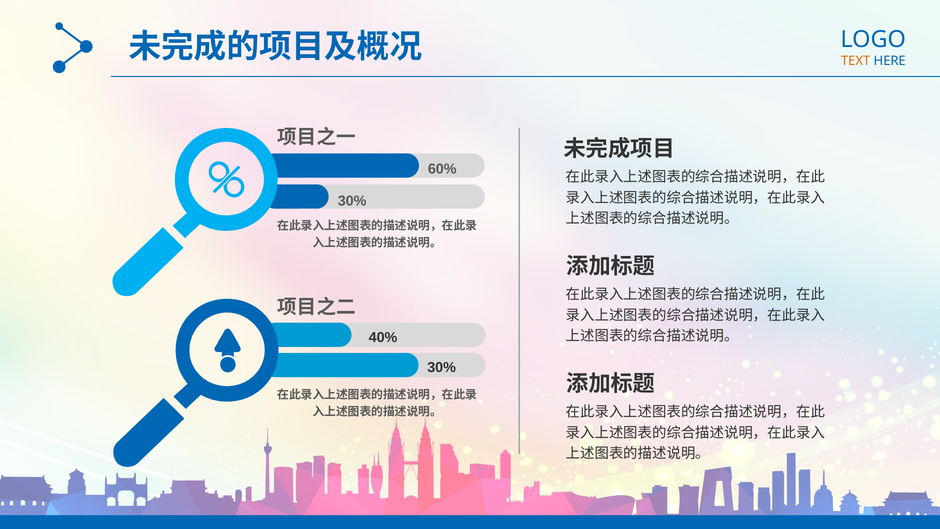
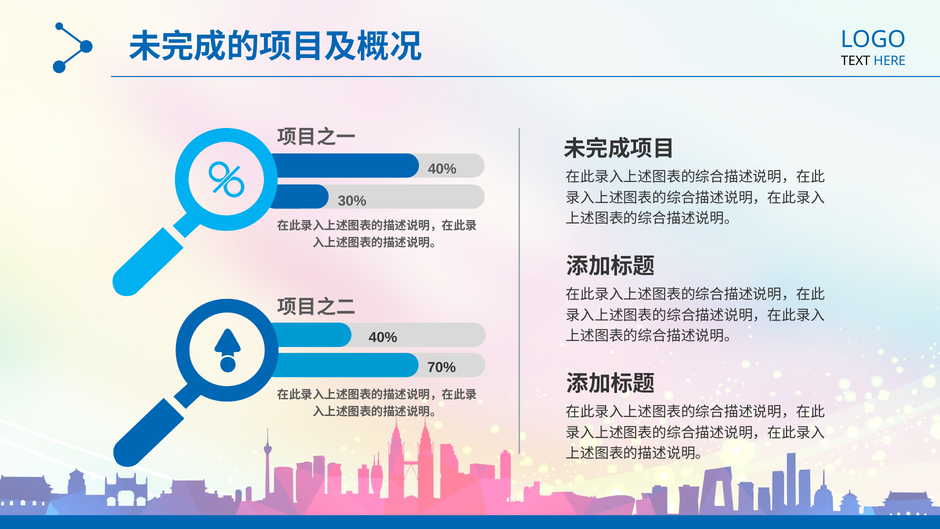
TEXT colour: orange -> black (856, 61)
60%: 60% -> 40% (442, 169)
30%: 30% -> 70% (442, 368)
